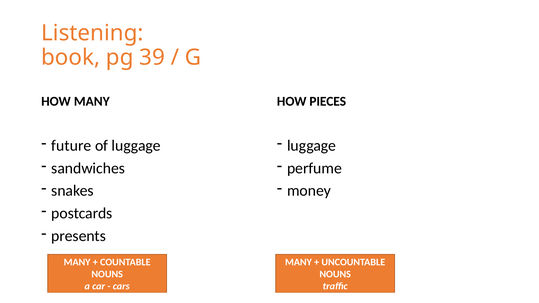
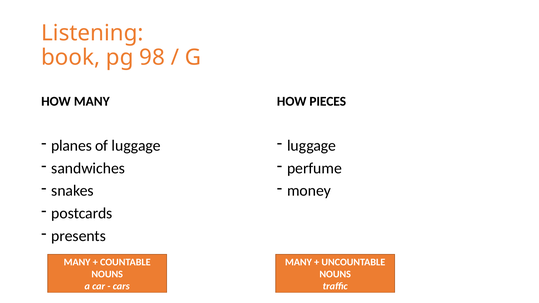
39: 39 -> 98 (152, 57)
future: future -> planes (71, 146)
